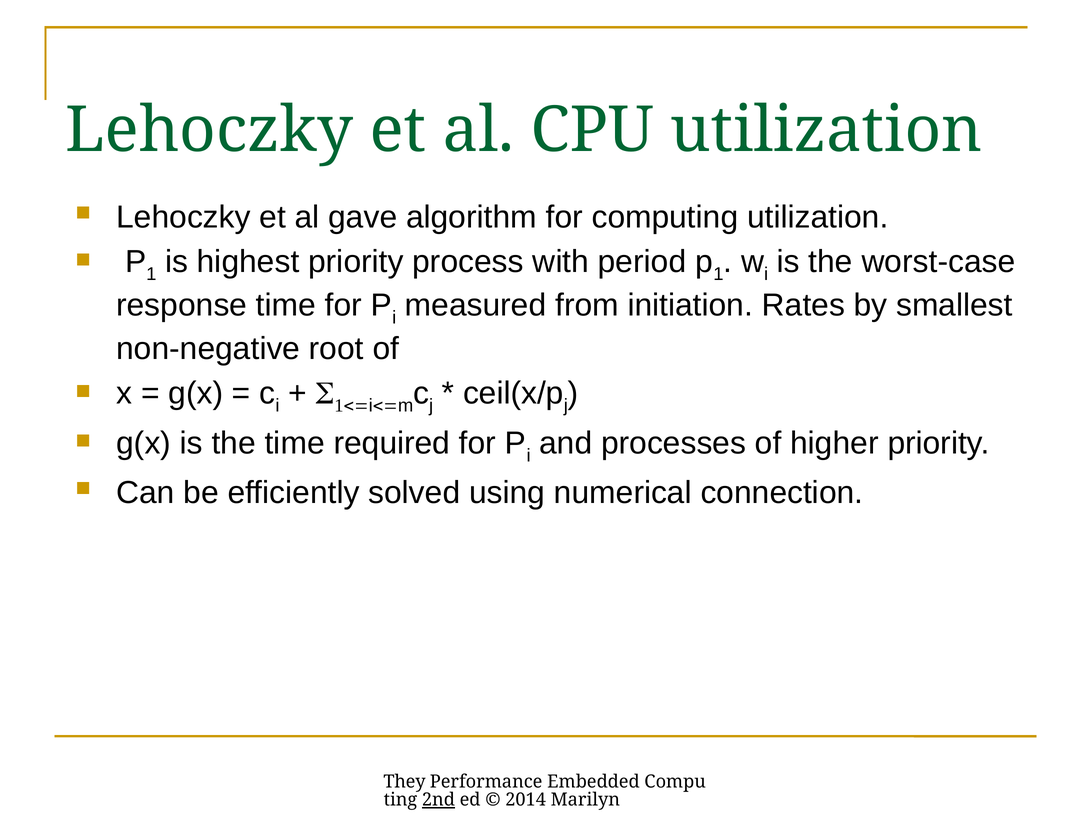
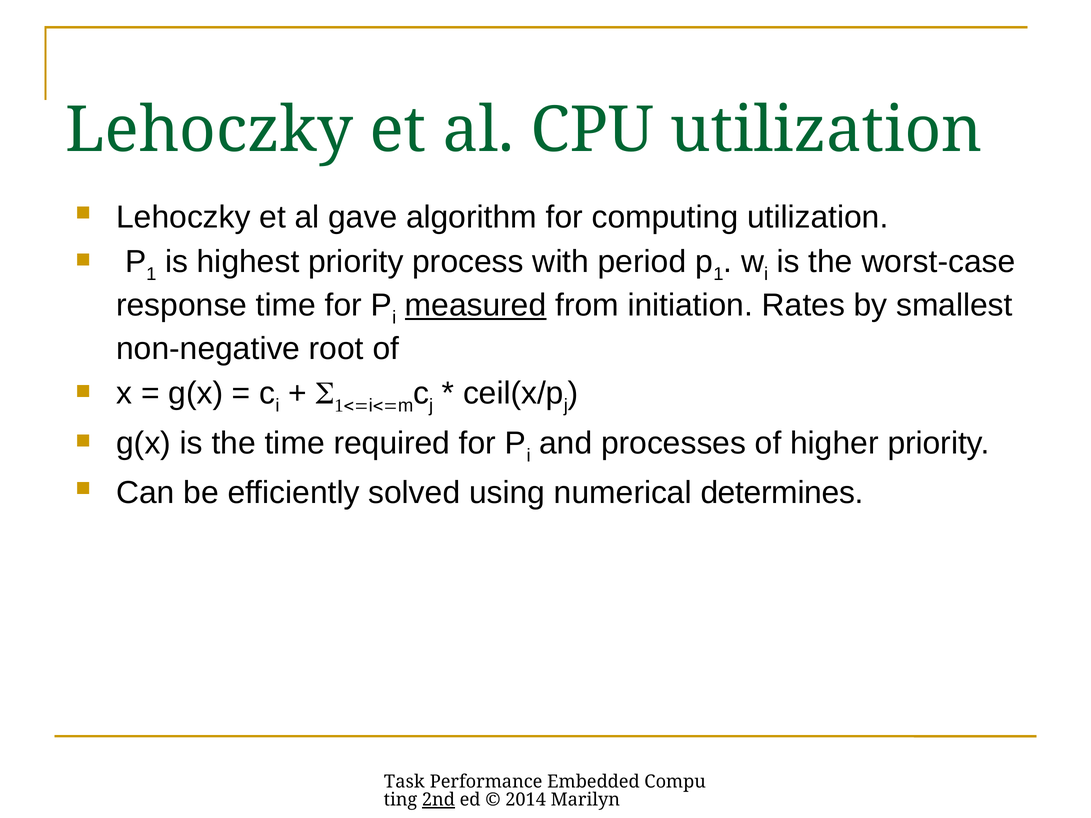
measured underline: none -> present (476, 306)
connection: connection -> determines (782, 493)
They: They -> Task (404, 782)
